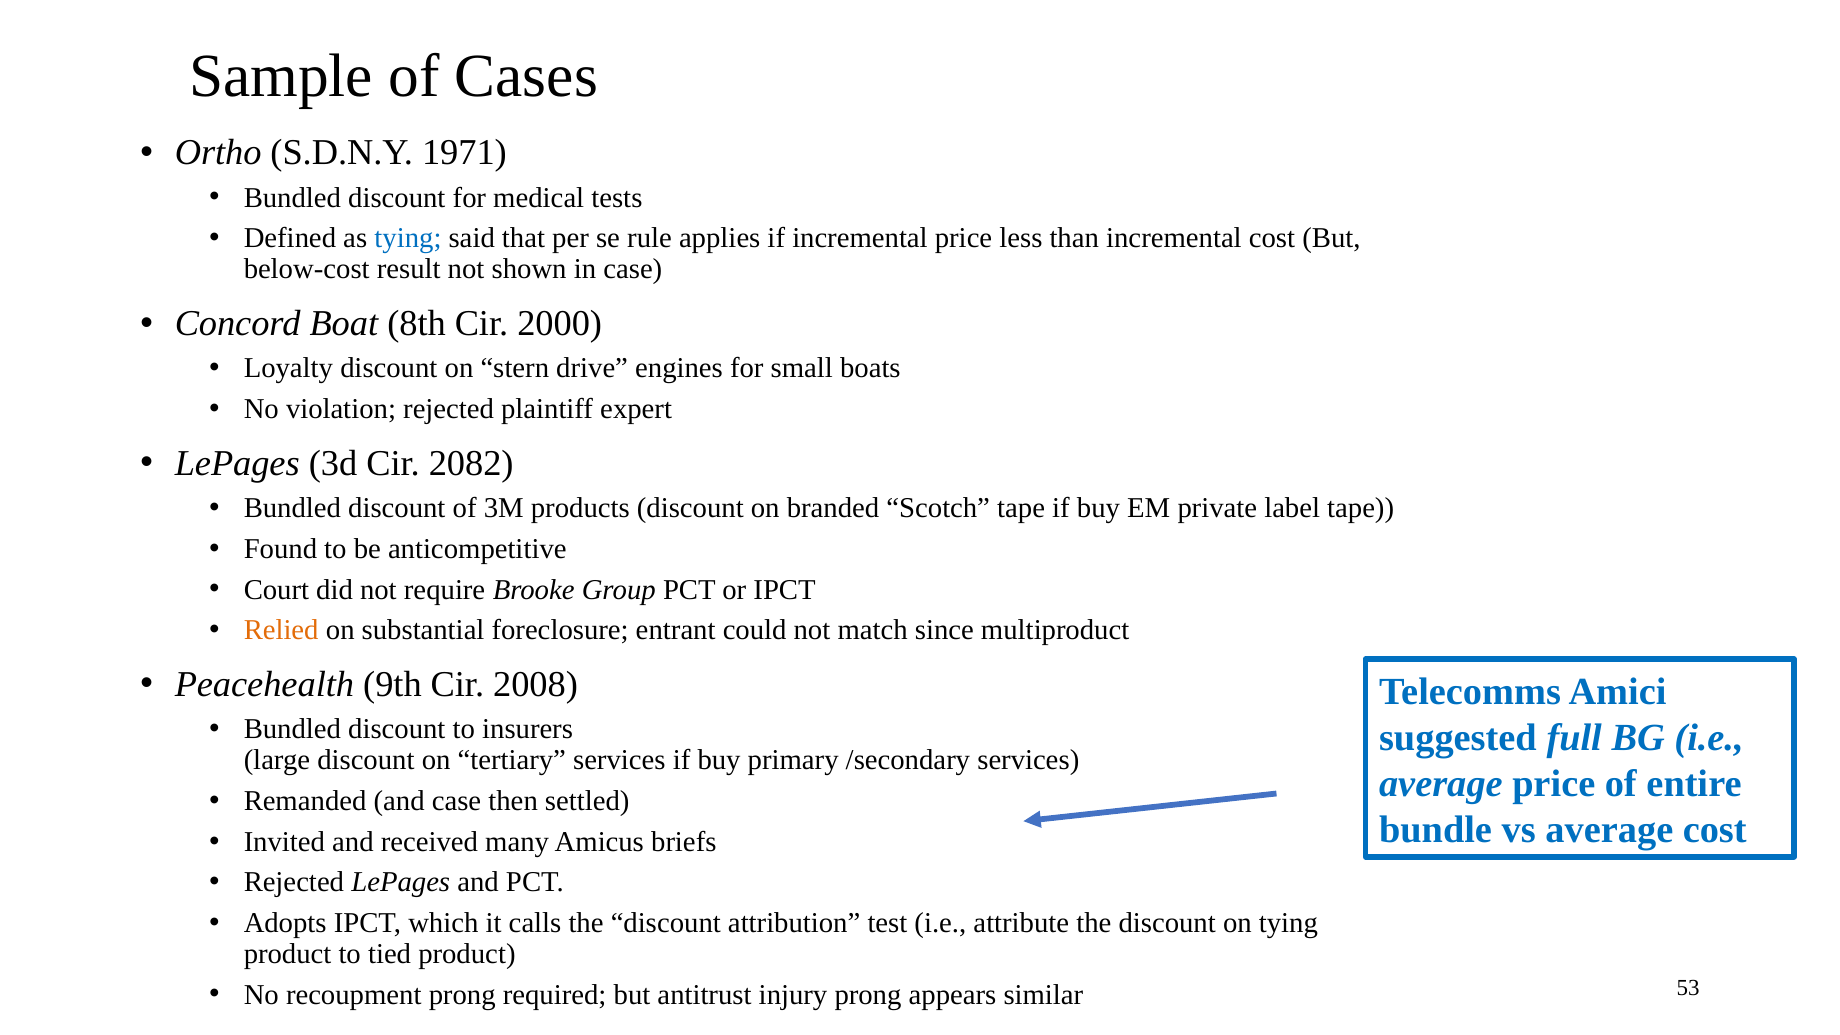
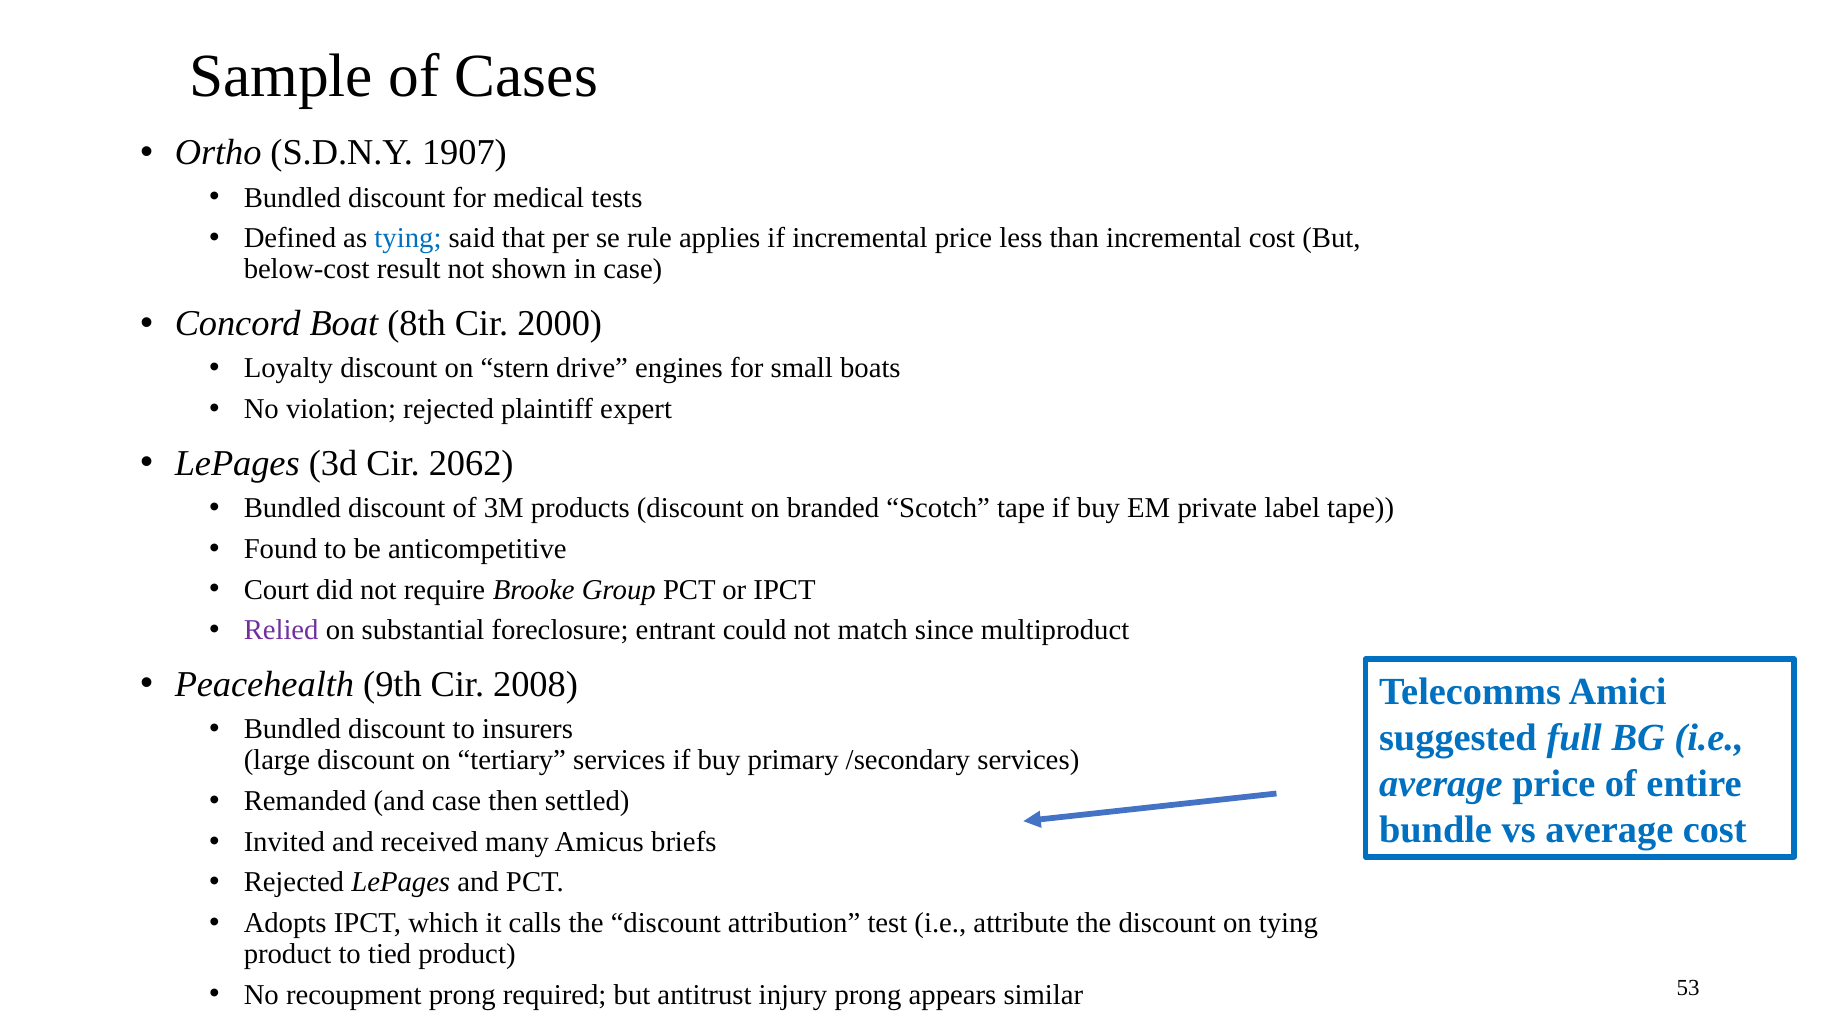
1971: 1971 -> 1907 (464, 153)
2082: 2082 -> 2062 (471, 463)
Relied colour: orange -> purple (281, 630)
